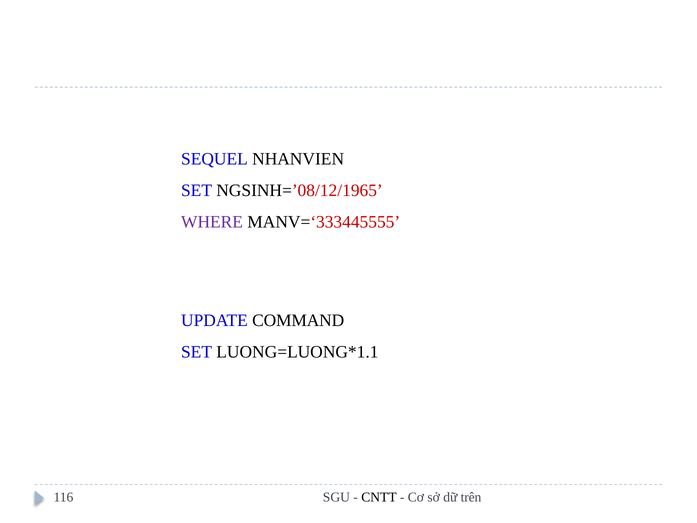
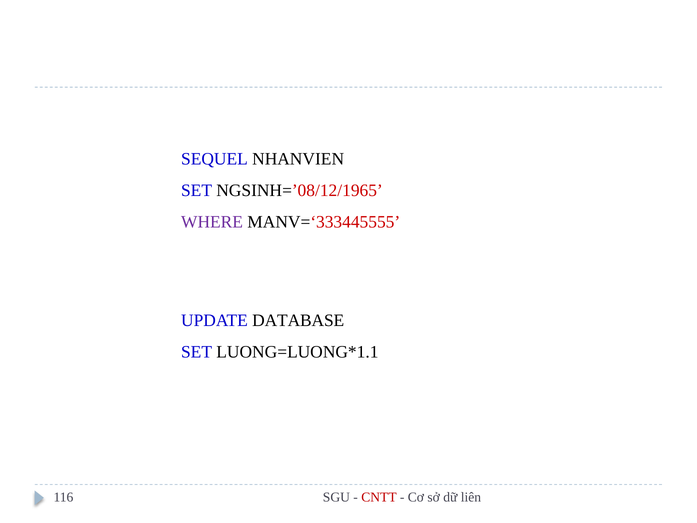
COMMAND: COMMAND -> DATABASE (298, 320)
CNTT colour: black -> red (379, 497)
trên: trên -> liên (471, 497)
